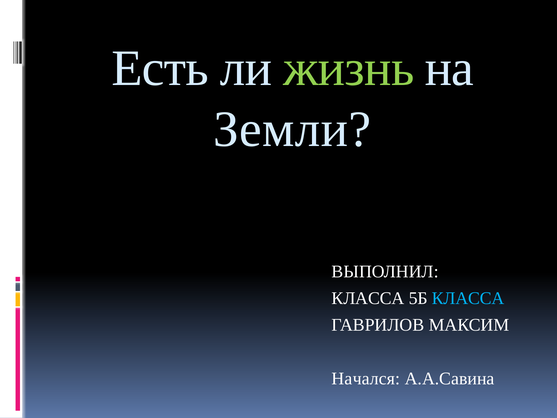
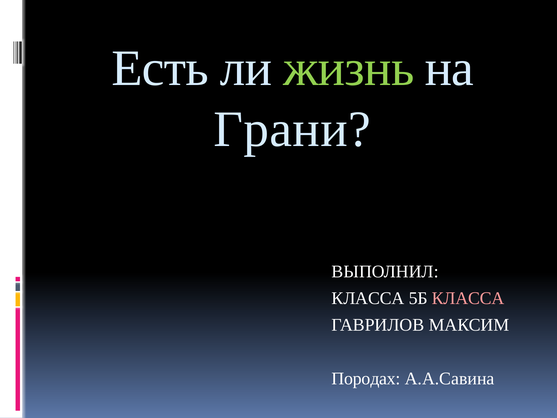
Земли: Земли -> Грани (292, 129)
КЛАССА colour: light blue -> pink (468, 298)
Начался: Начался -> Породах (366, 378)
